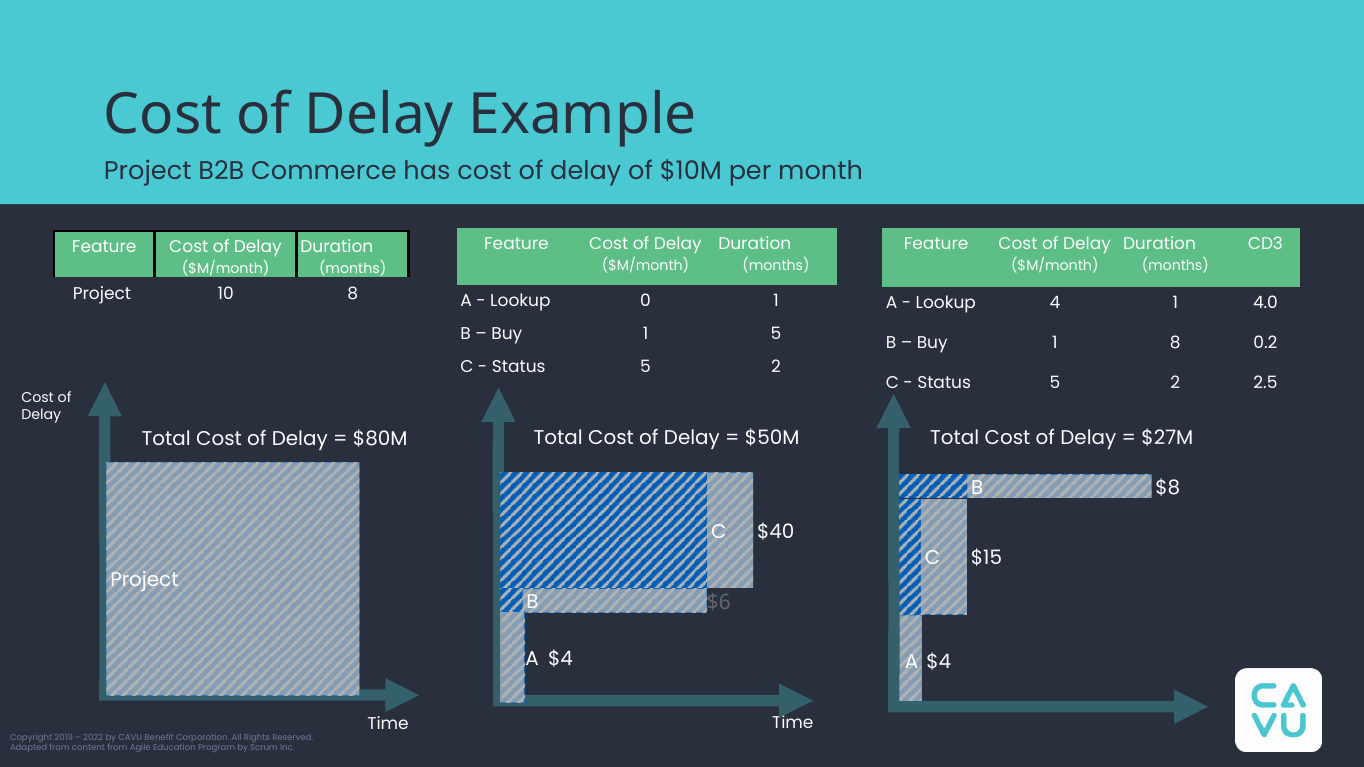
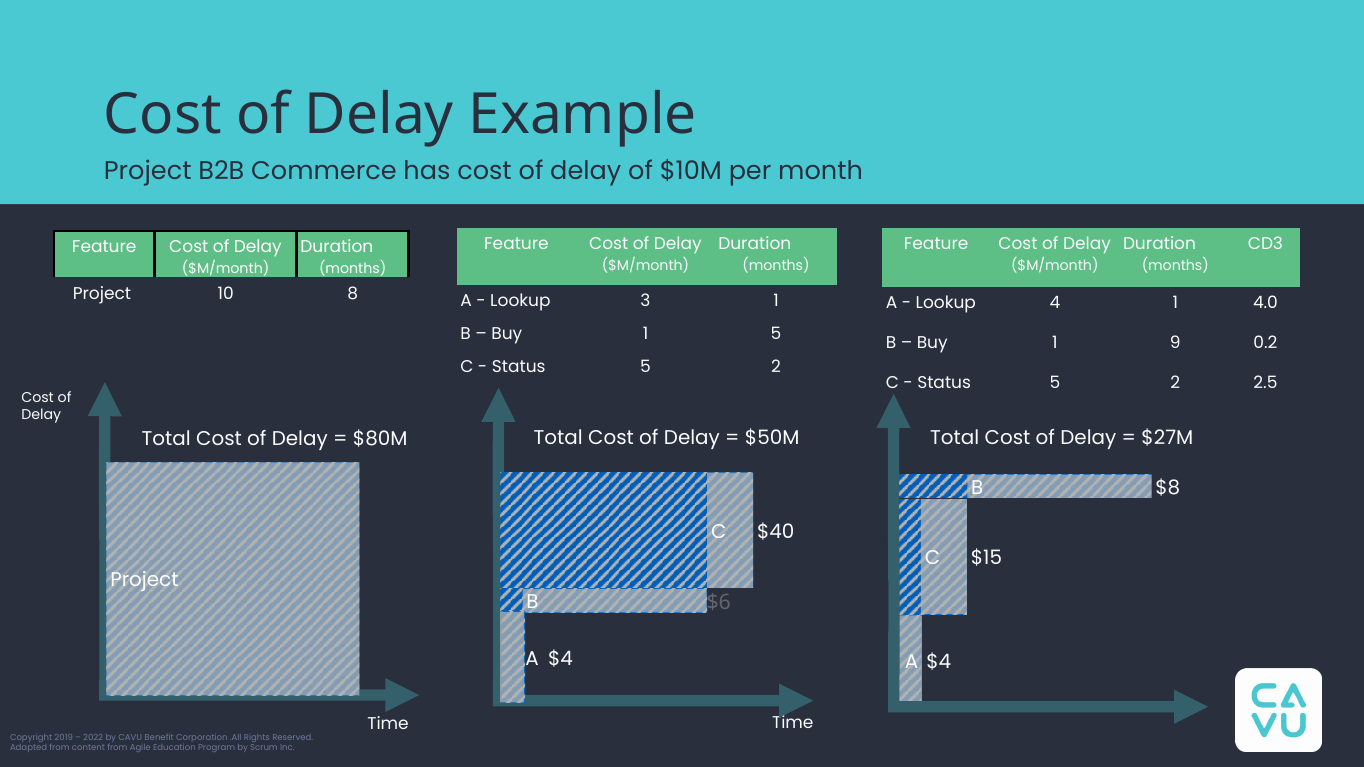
0: 0 -> 3 (645, 301)
1 8: 8 -> 9 (1175, 343)
